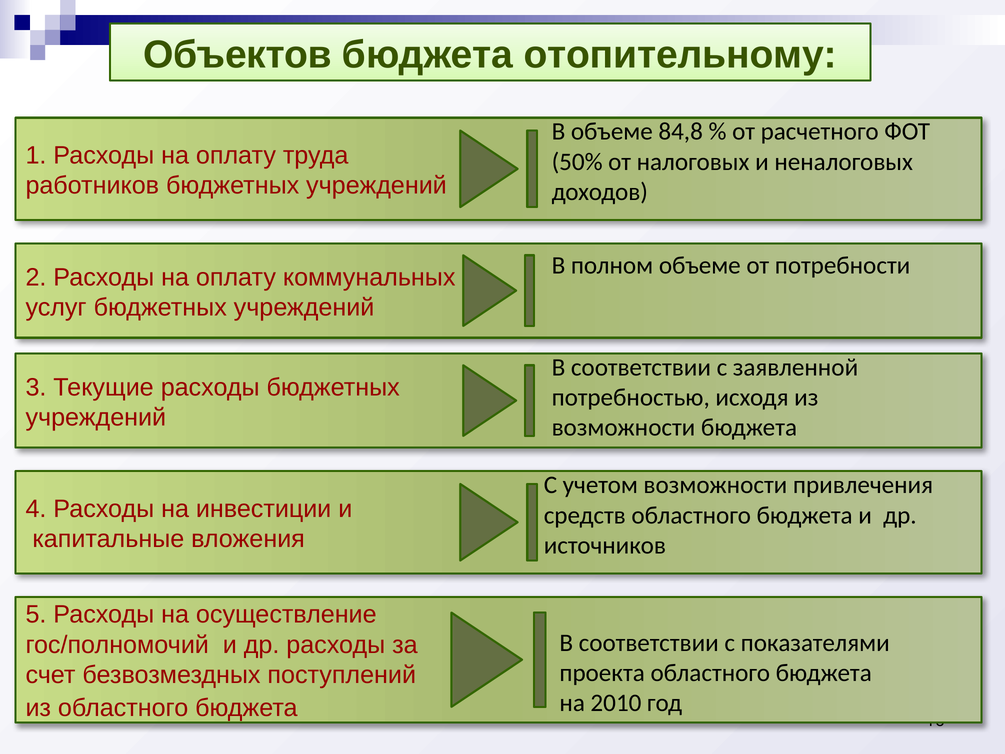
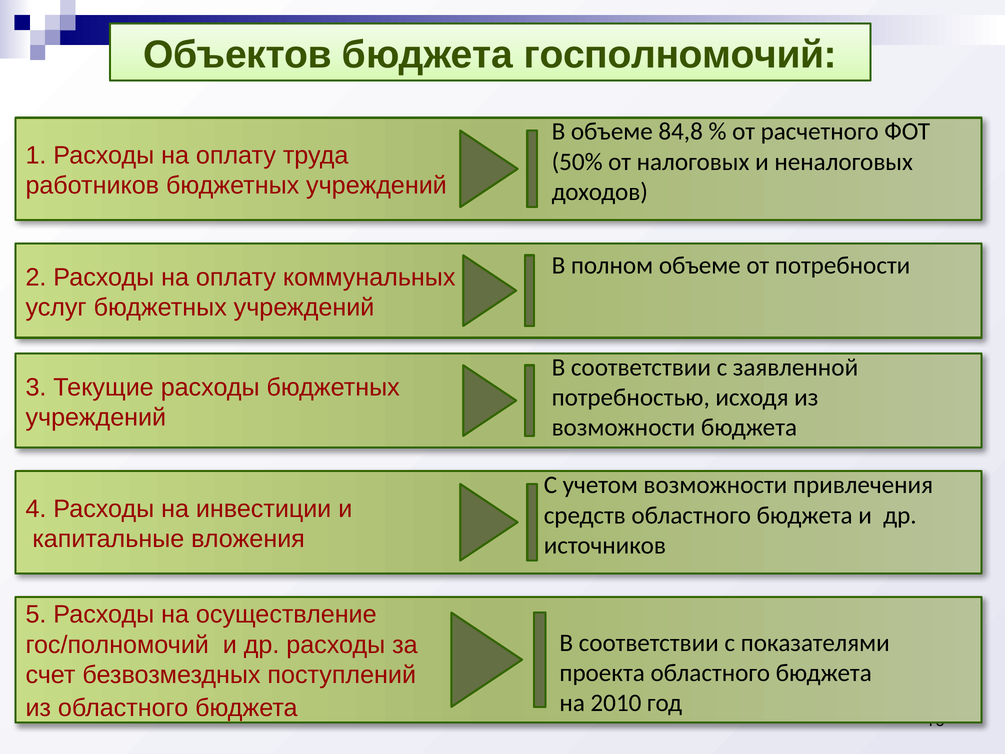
отопительному: отопительному -> госполномочий (680, 55)
